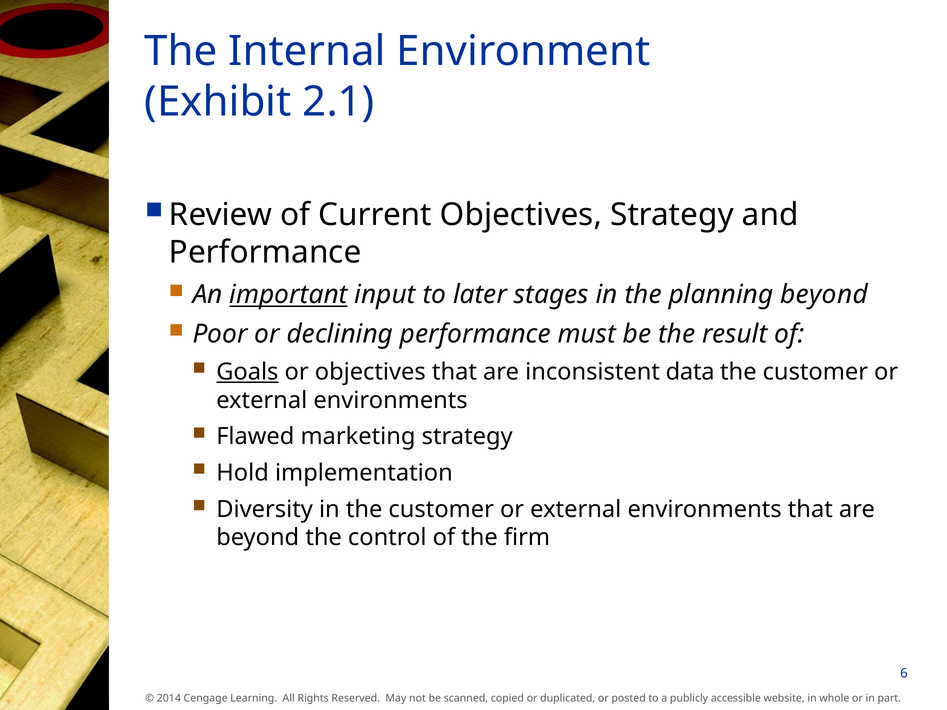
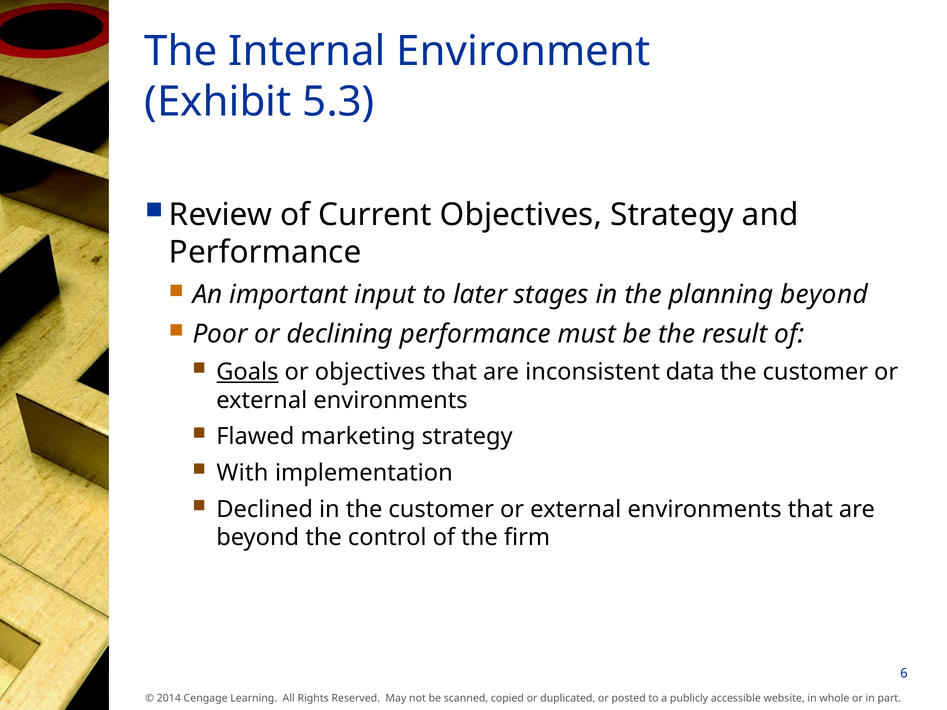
2.1: 2.1 -> 5.3 (338, 102)
important underline: present -> none (288, 295)
Hold: Hold -> With (242, 473)
Diversity: Diversity -> Declined (265, 509)
